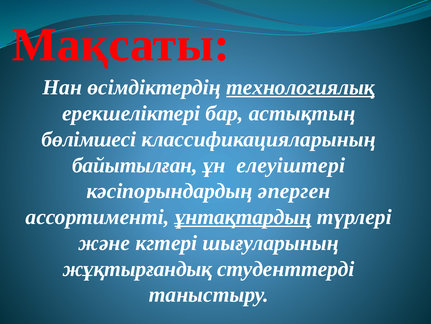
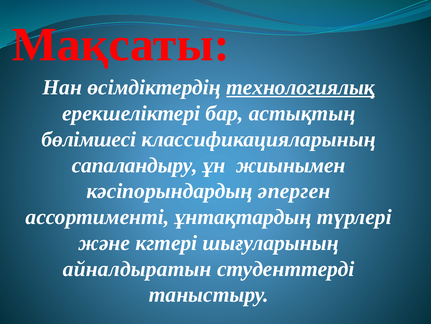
байытылған: байытылған -> сапаландыру (135, 165)
елеуiштерi: елеуiштерi -> жиынымен (291, 165)
ұнтақтардың underline: present -> none (243, 217)
жұқтырғандық: жұқтырғандық -> айналдыратын (137, 268)
